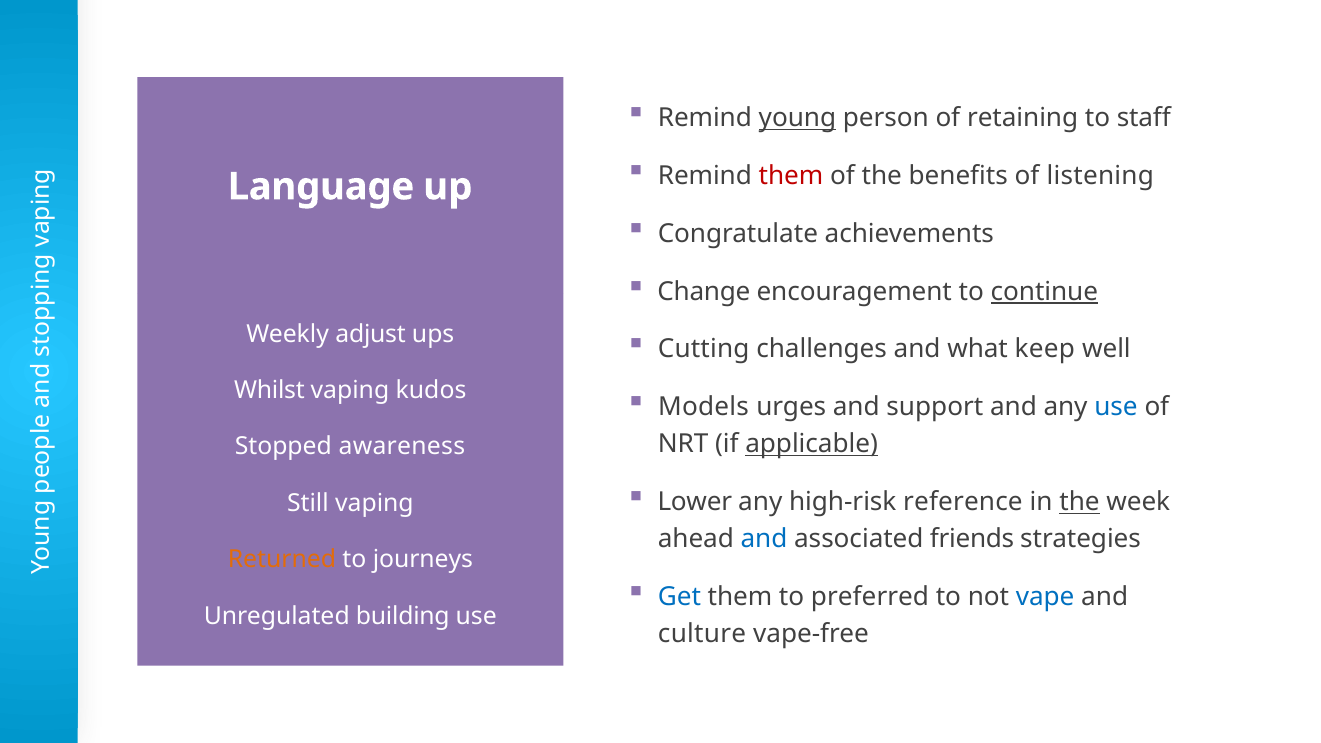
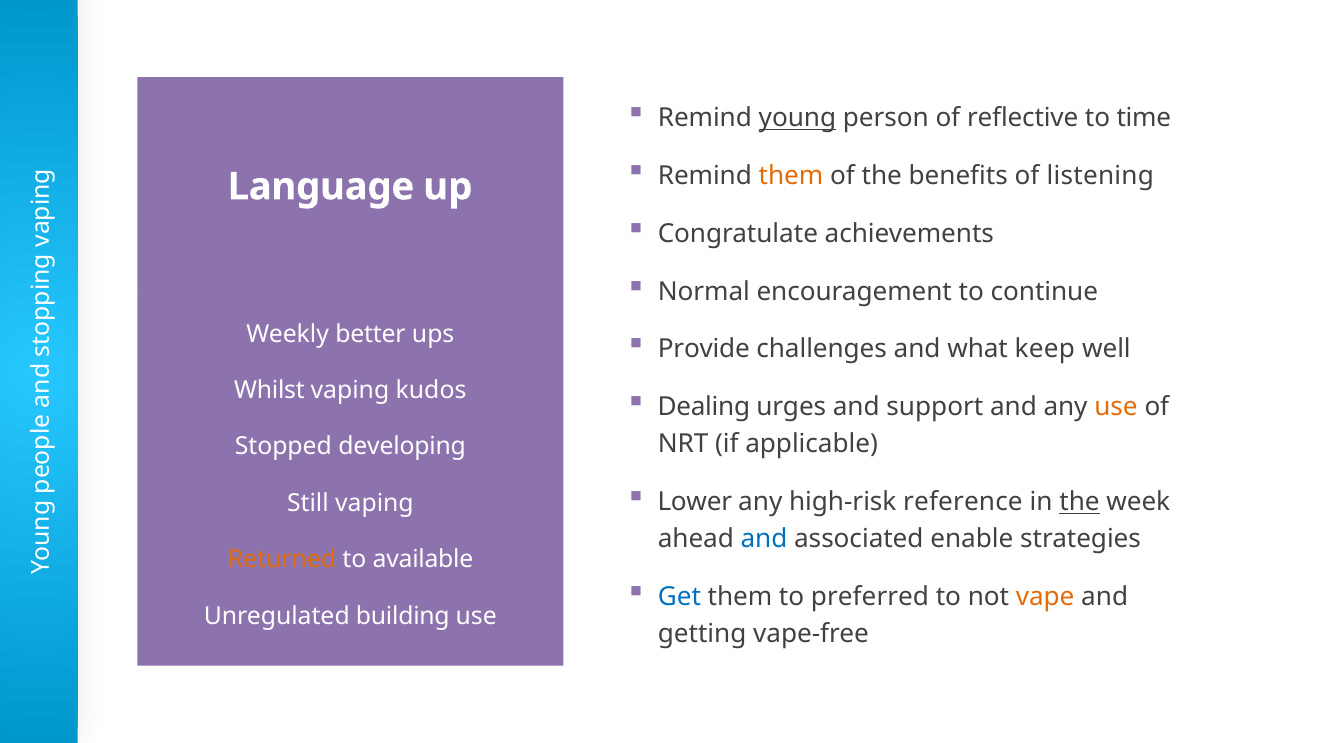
retaining: retaining -> reflective (1023, 118)
staff: staff -> time (1144, 118)
them colour: red -> orange (791, 176)
Change: Change -> Normal (704, 292)
continue underline: present -> none (1044, 292)
adjust: adjust -> better (371, 334)
Cutting: Cutting -> Provide (704, 349)
Models: Models -> Dealing (704, 407)
use colour: blue -> orange (1116, 407)
applicable underline: present -> none (812, 444)
awareness: awareness -> developing (402, 447)
friends: friends -> enable (972, 539)
journeys: journeys -> available (423, 560)
vape colour: blue -> orange (1045, 597)
culture: culture -> getting (702, 634)
